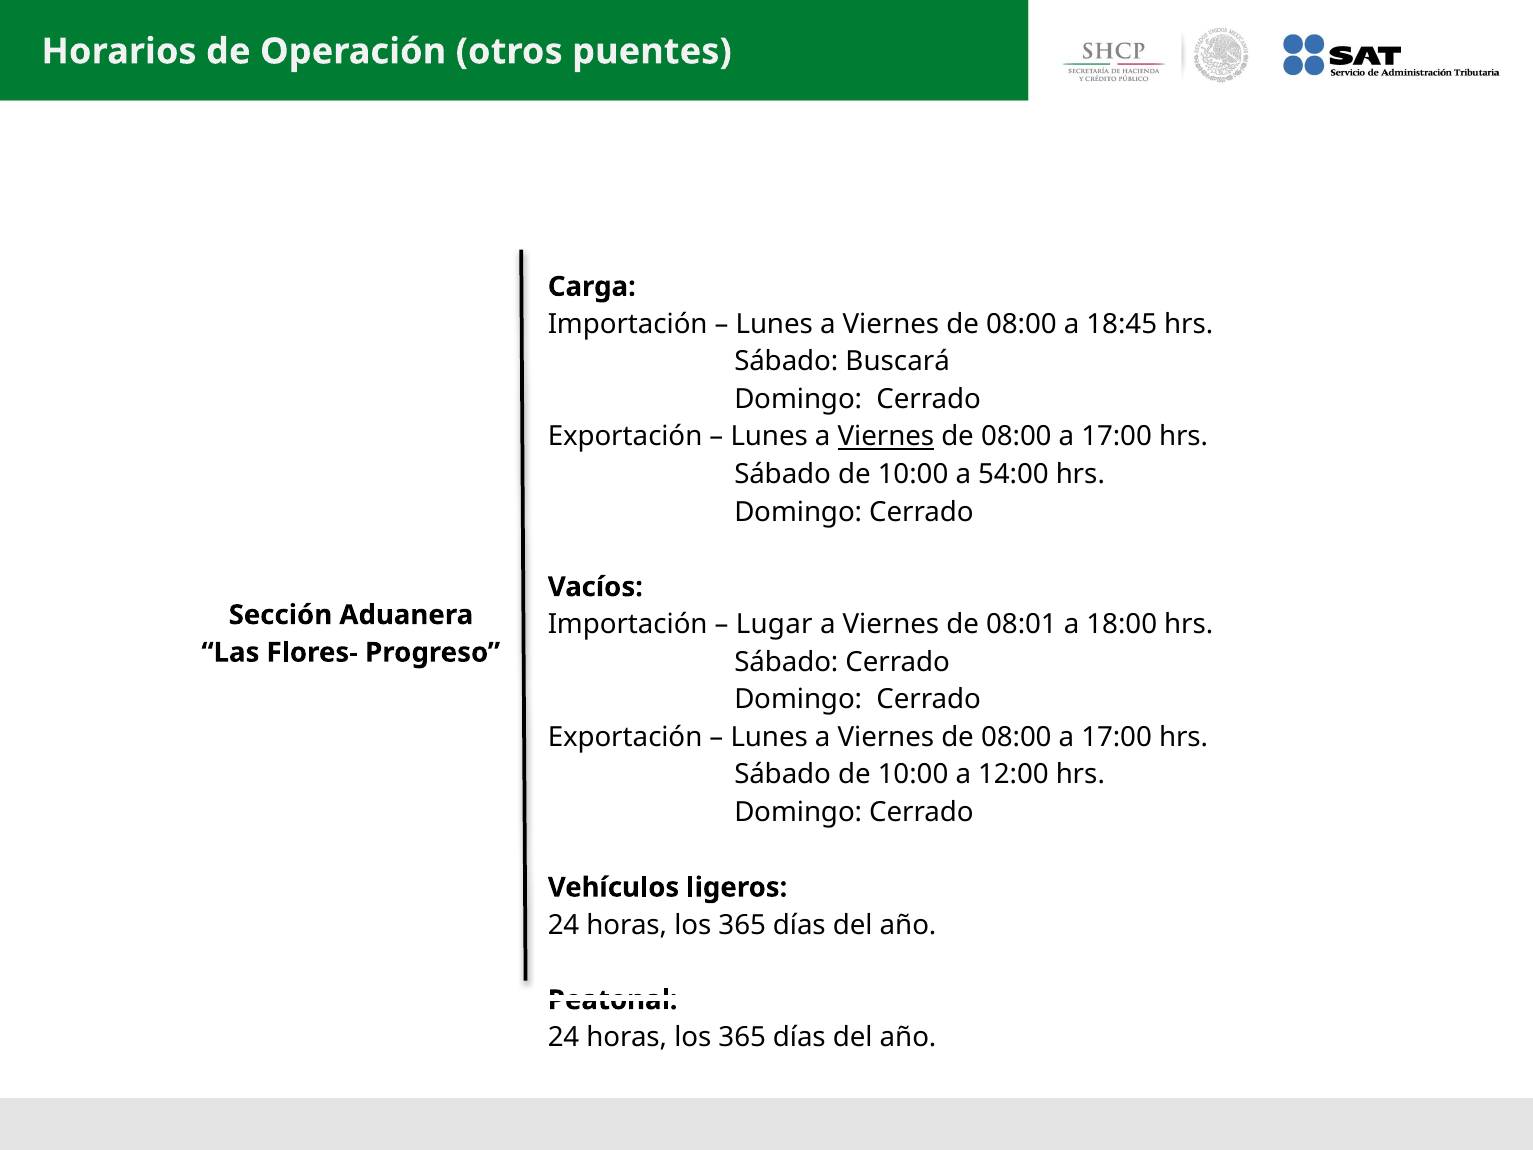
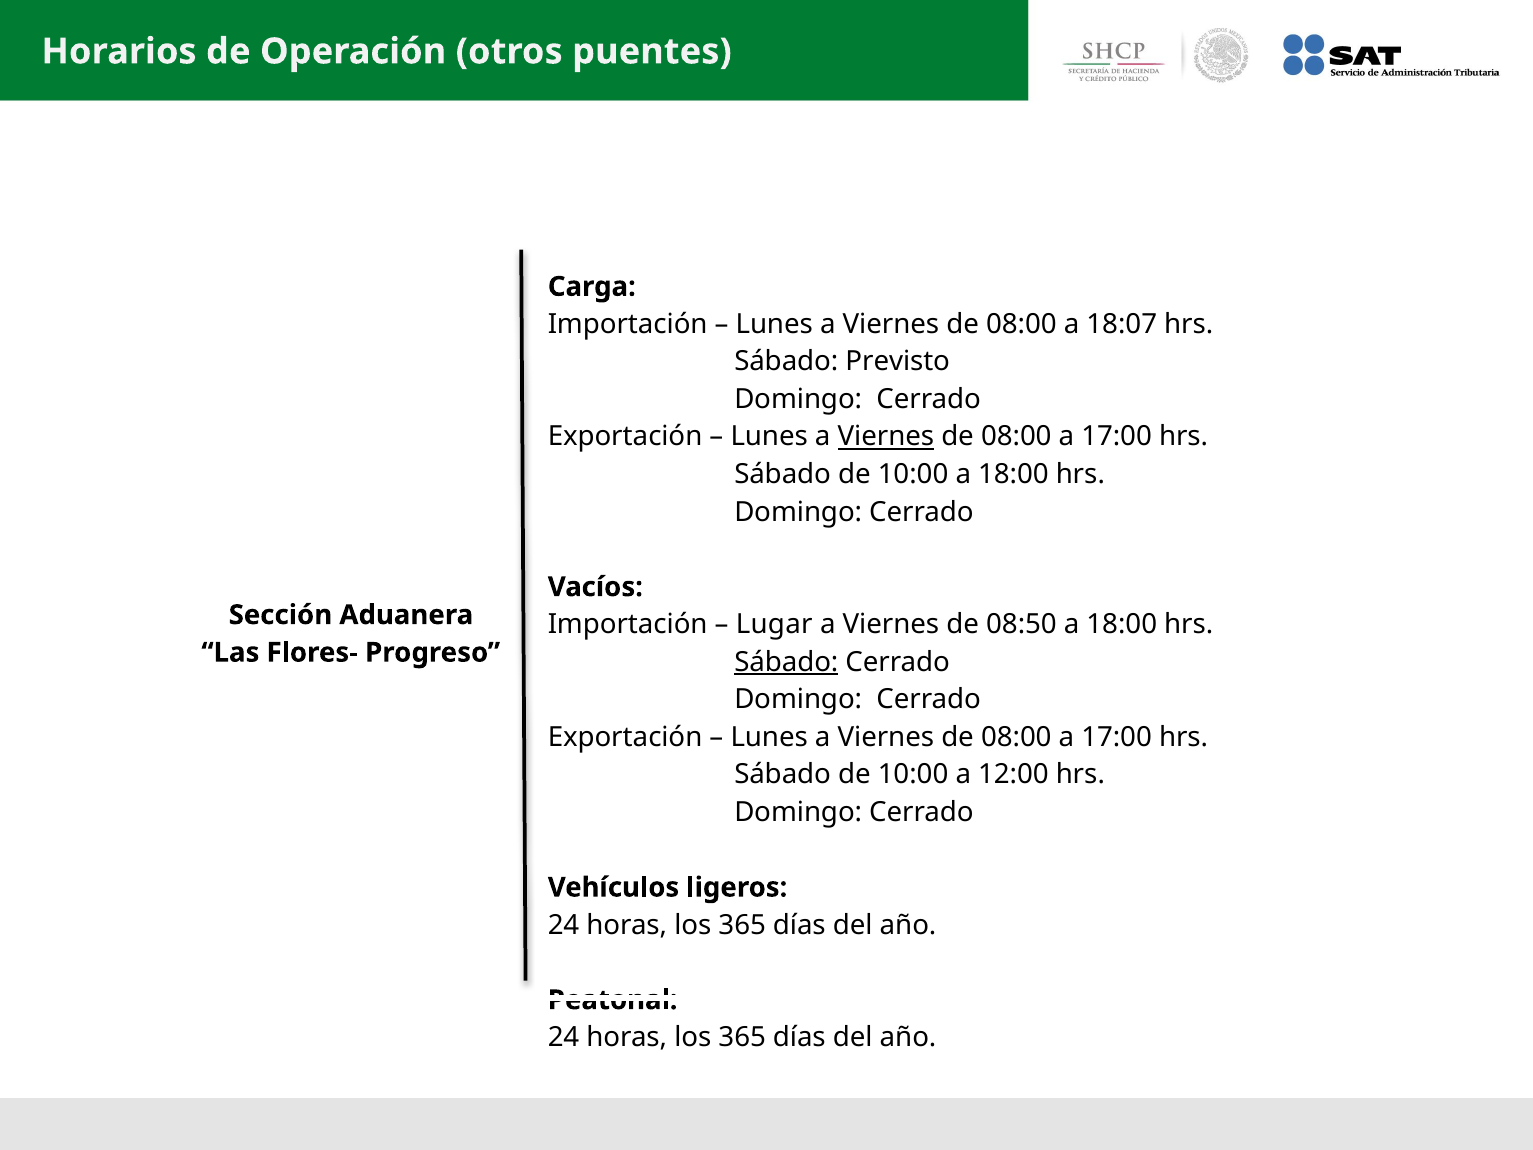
18:45: 18:45 -> 18:07 (1122, 324)
Buscará: Buscará -> Previsto (898, 362)
10:00 a 54:00: 54:00 -> 18:00 (1013, 474)
08:01: 08:01 -> 08:50 (1021, 624)
Sábado underline: none -> present (786, 662)
